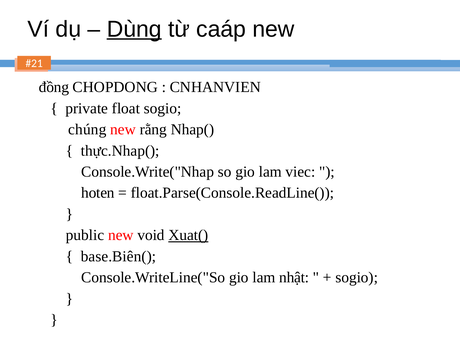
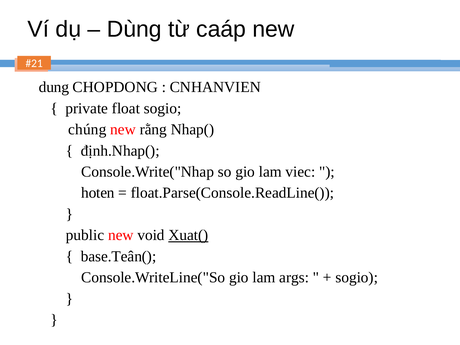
Dùng underline: present -> none (134, 29)
đồng: đồng -> dung (54, 87)
thực.Nhap(: thực.Nhap( -> định.Nhap( (120, 151)
base.Biên(: base.Biên( -> base.Teân( (119, 256)
nhật: nhật -> args (294, 278)
